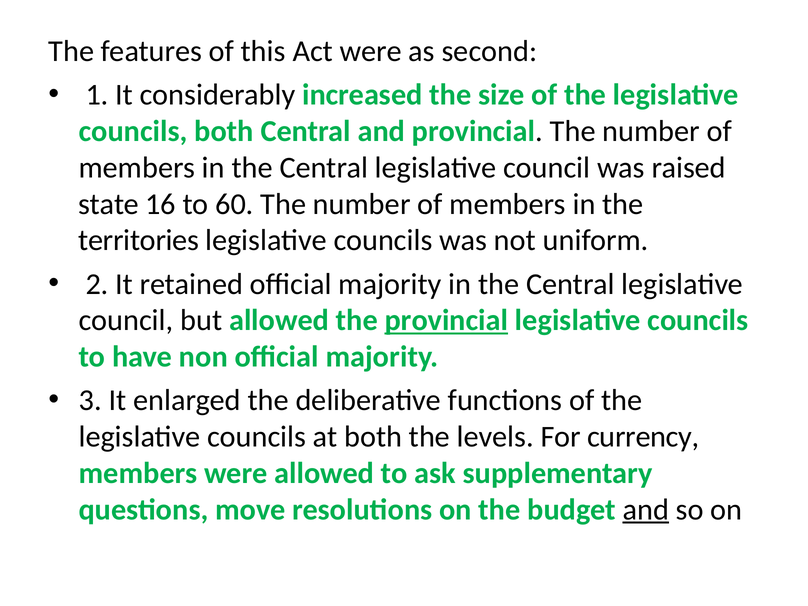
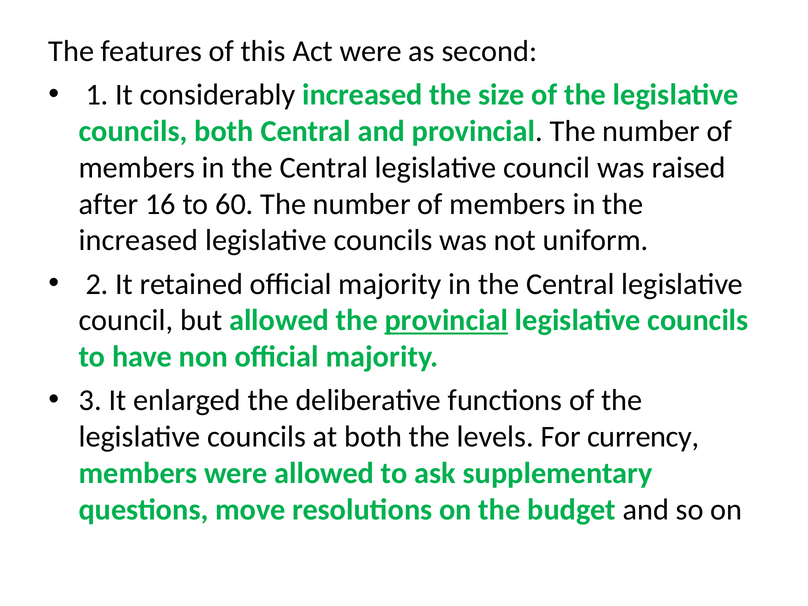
state: state -> after (109, 204)
territories: territories -> increased (139, 240)
and underline: present -> none (646, 510)
